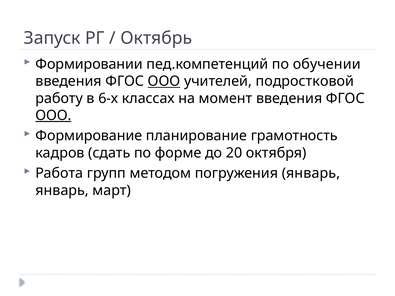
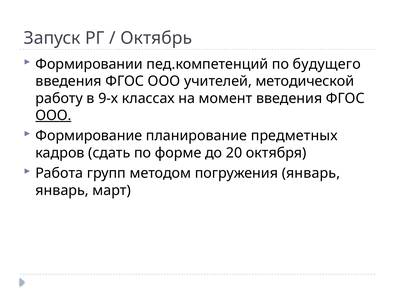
обучении: обучении -> будущего (327, 64)
ООО underline: present -> none (164, 81)
подростковой: подростковой -> методической (305, 81)
6-х: 6-х -> 9-х (108, 98)
грамотность: грамотность -> предметных (294, 136)
